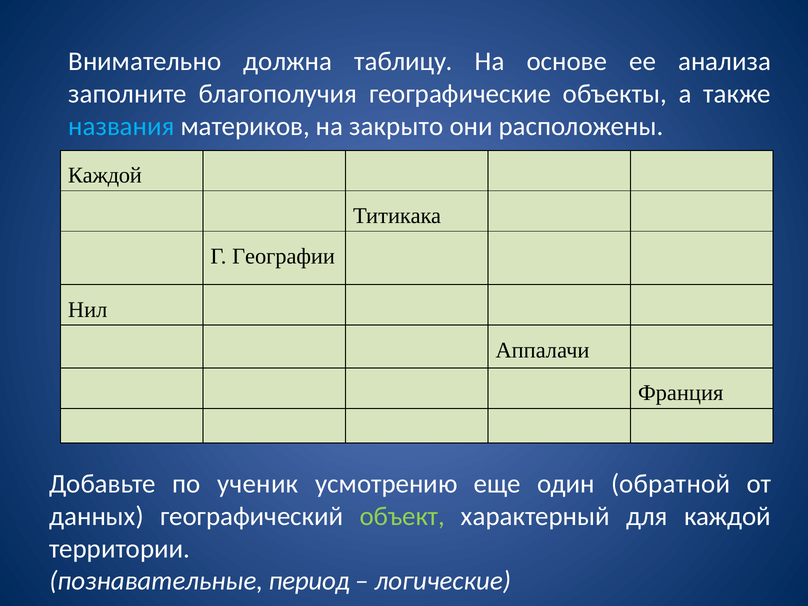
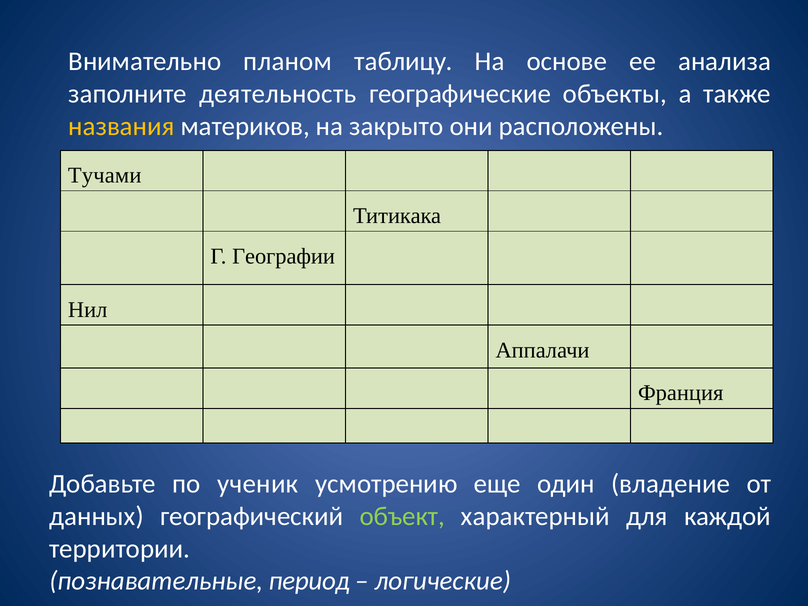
должна: должна -> планом (288, 61)
благополучия: благополучия -> деятельность (278, 94)
названия colour: light blue -> yellow (122, 126)
Каждой: Каждой -> Тучами (105, 175)
обратной: обратной -> владение (671, 484)
